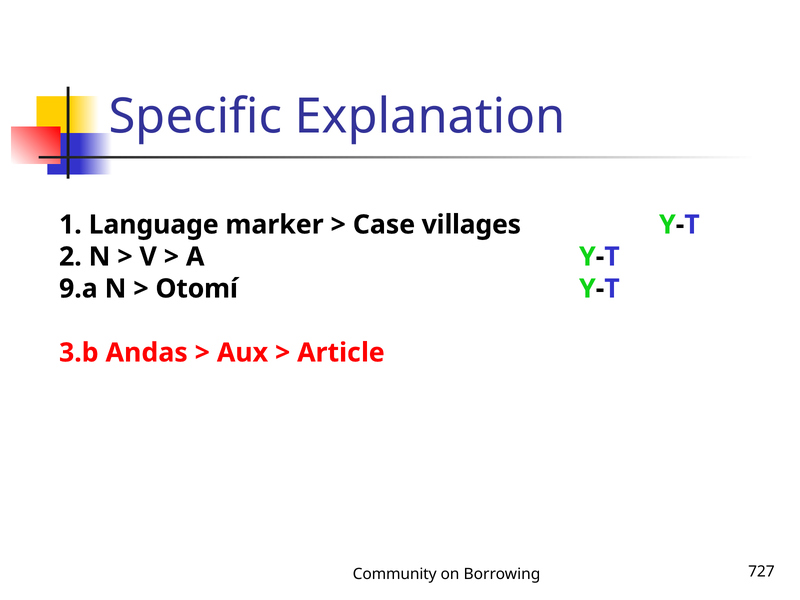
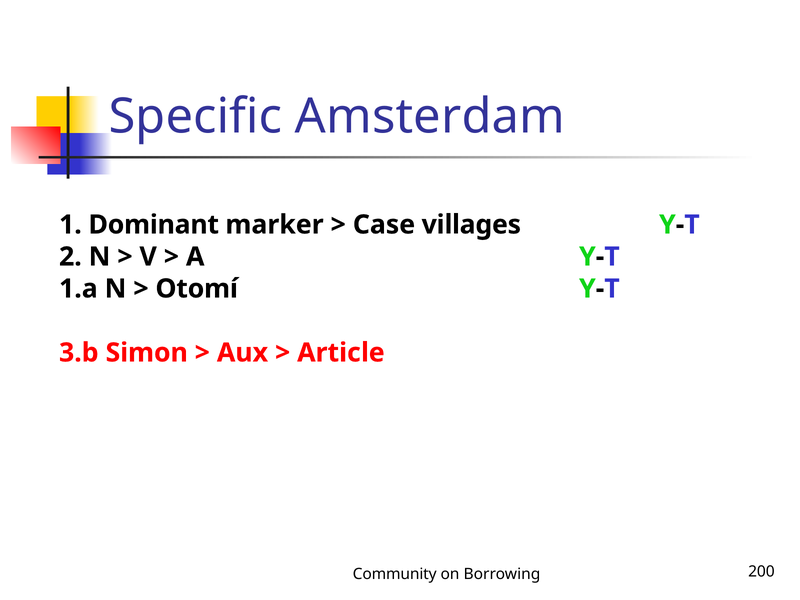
Explanation: Explanation -> Amsterdam (430, 117)
Language: Language -> Dominant (154, 225)
9.a: 9.a -> 1.a (78, 289)
Andas: Andas -> Simon (147, 353)
727: 727 -> 200 (761, 571)
